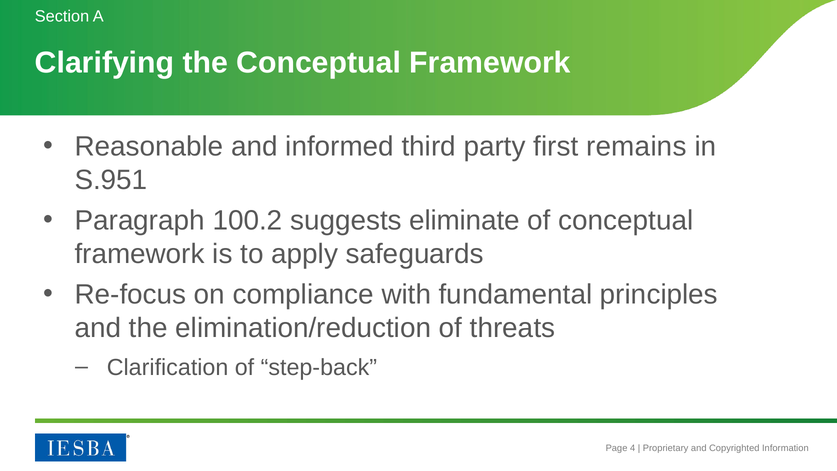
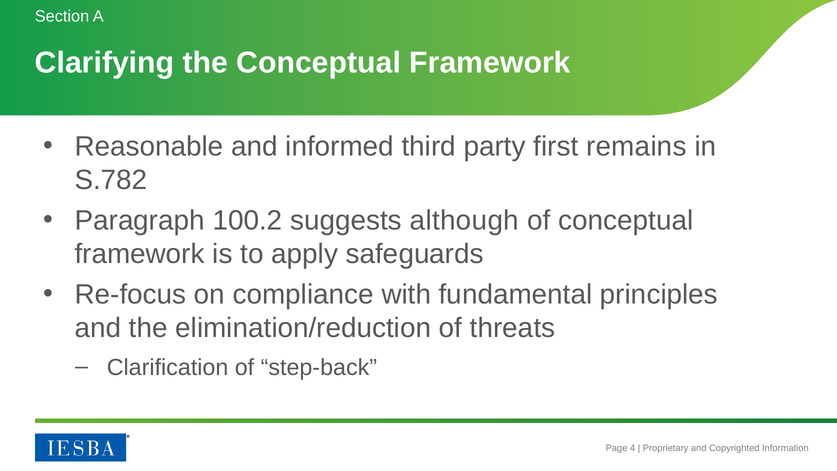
S.951: S.951 -> S.782 (111, 180)
eliminate: eliminate -> although (464, 221)
